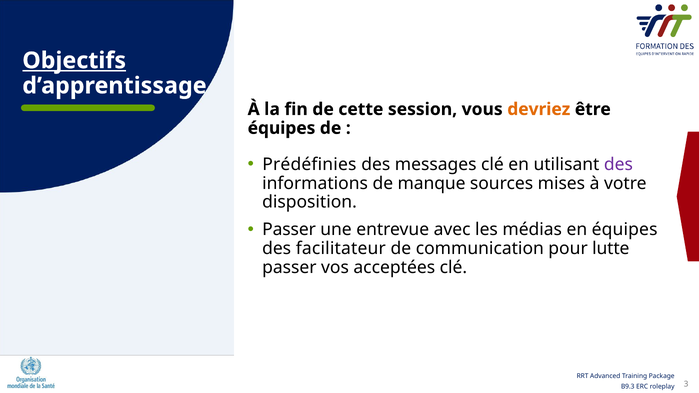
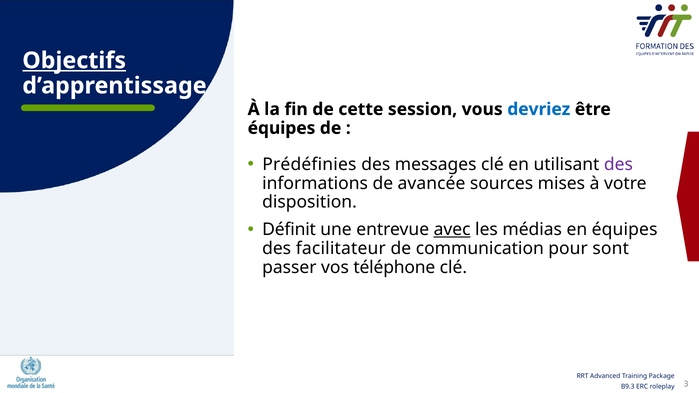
devriez colour: orange -> blue (539, 109)
manque: manque -> avancée (431, 183)
Passer: Passer -> Définit (289, 230)
avec underline: none -> present (452, 230)
lutte: lutte -> sont (611, 249)
acceptées: acceptées -> téléphone (394, 268)
